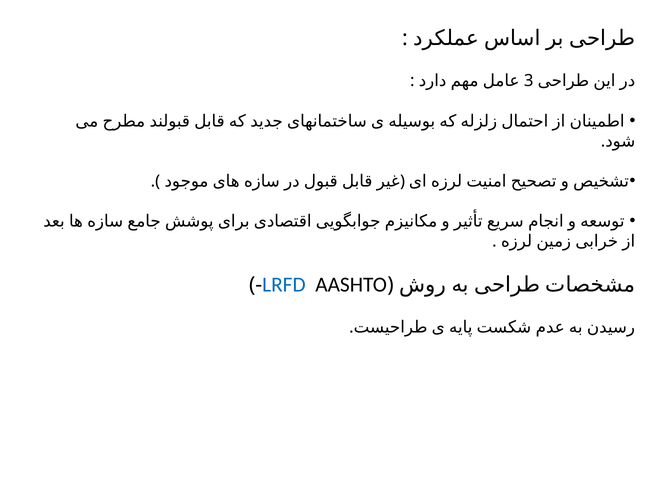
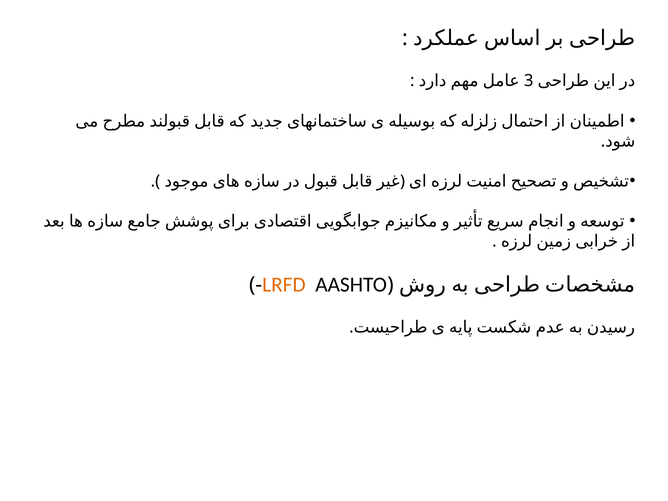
LRFD colour: blue -> orange (284, 284)
